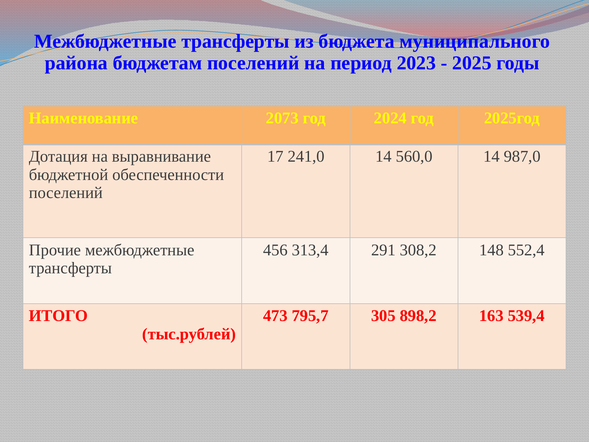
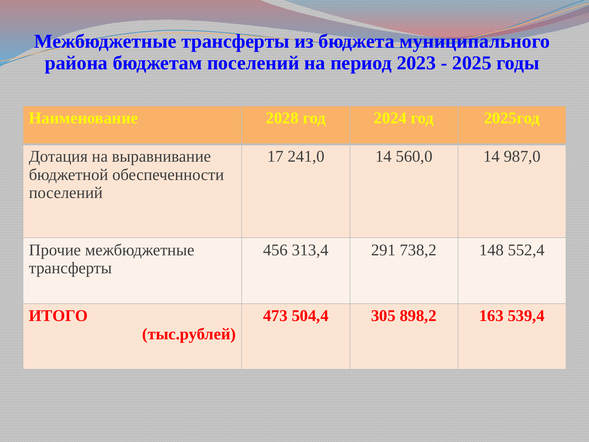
2073: 2073 -> 2028 (282, 118)
308,2: 308,2 -> 738,2 (418, 250)
795,7: 795,7 -> 504,4 (310, 316)
